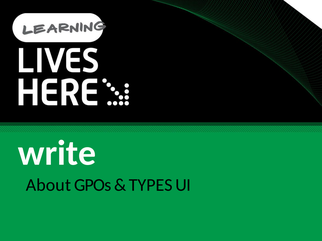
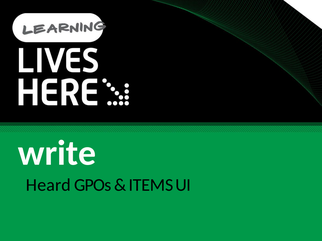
About: About -> Heard (48, 185)
TYPES: TYPES -> ITEMS (151, 185)
